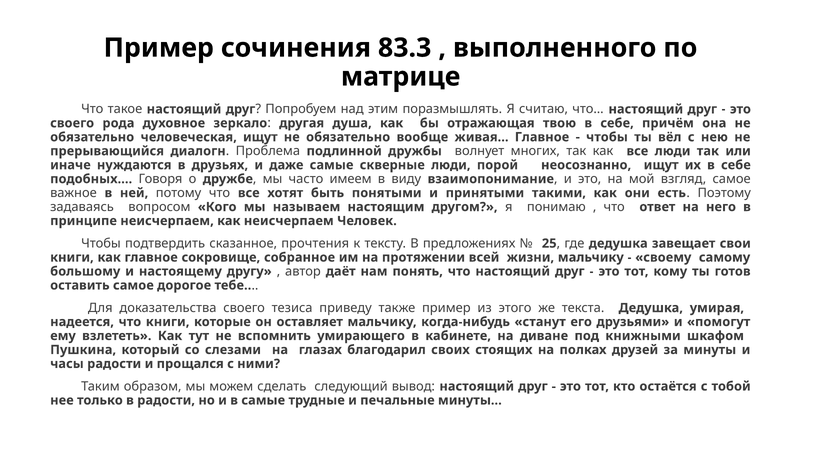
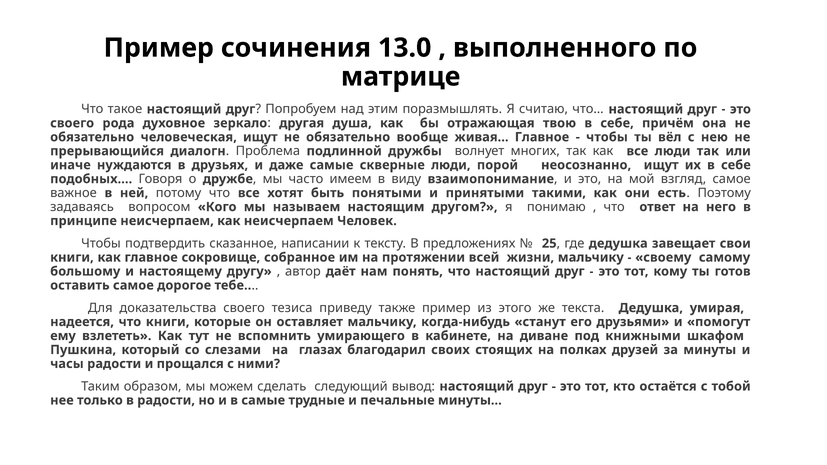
83.3: 83.3 -> 13.0 (405, 48)
прочтения: прочтения -> написании (315, 244)
